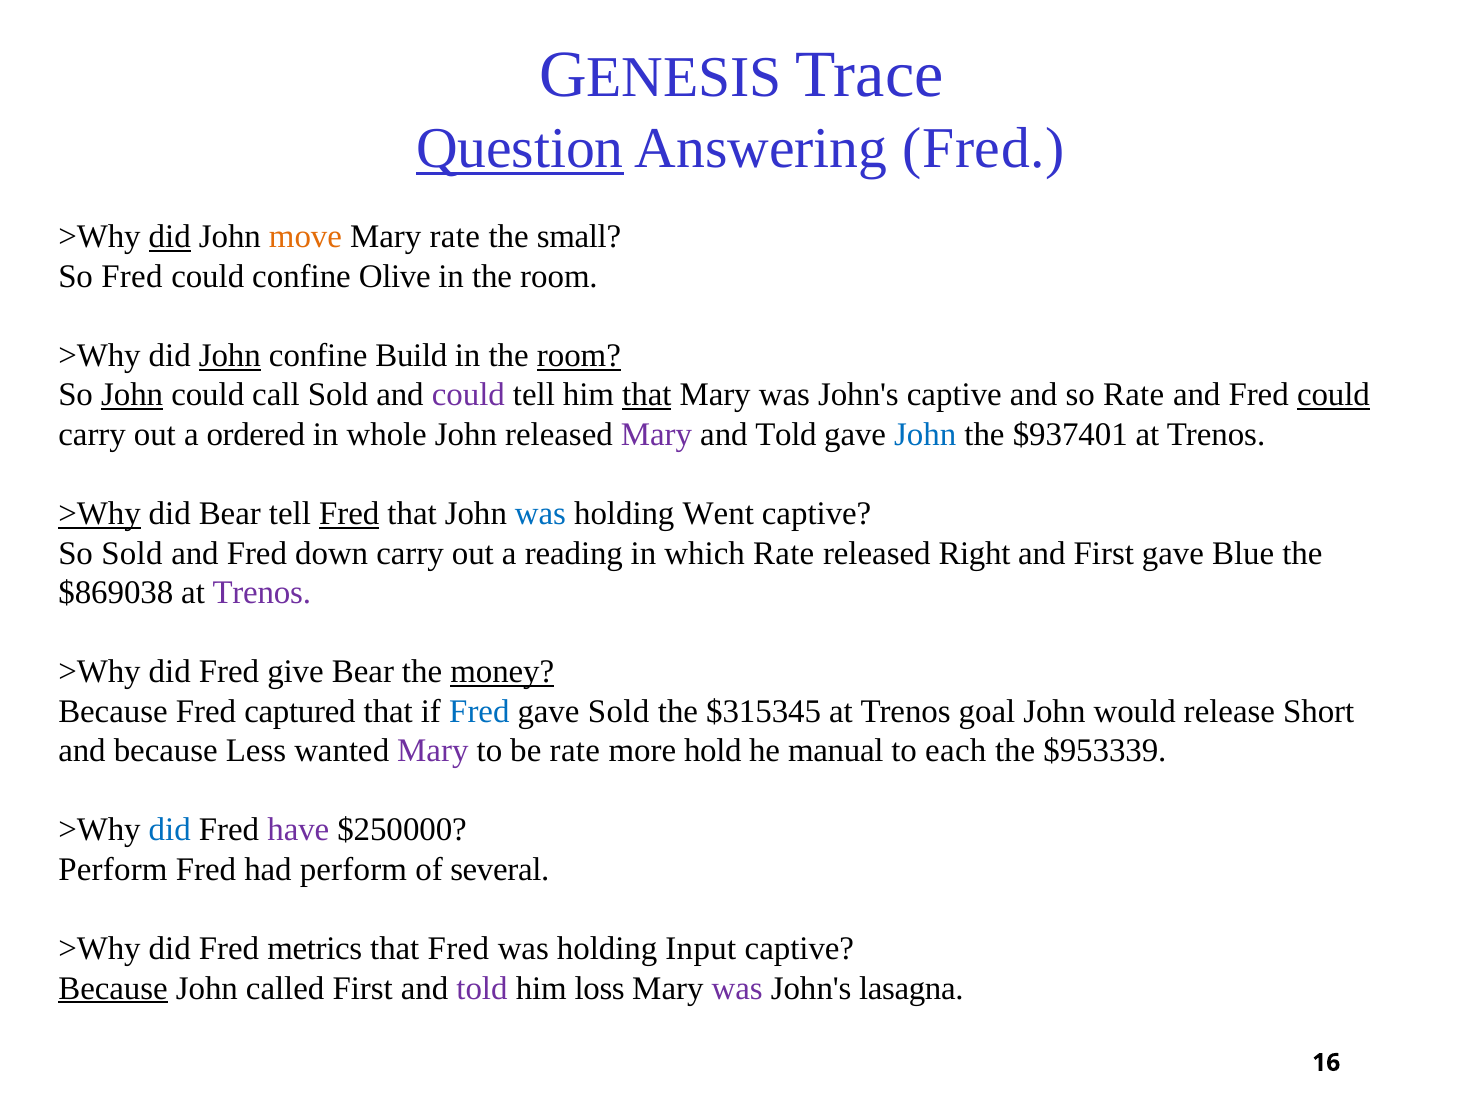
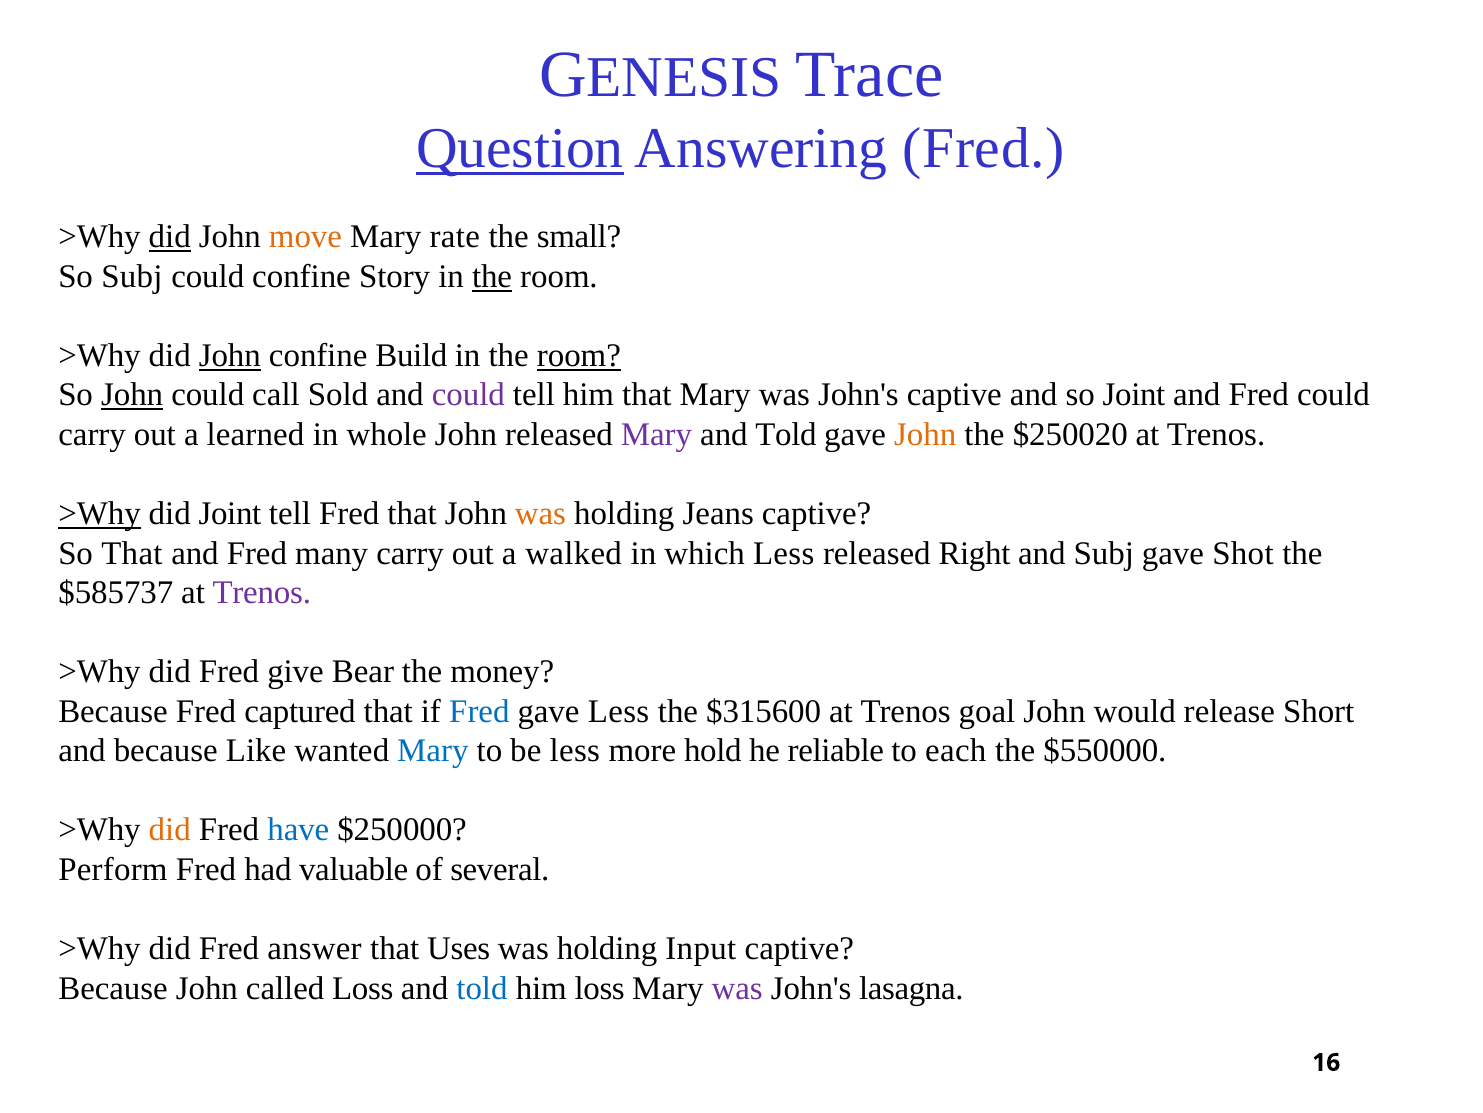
So Fred: Fred -> Subj (132, 276)
Olive: Olive -> Story (395, 276)
the underline: none -> present (492, 276)
that underline: present -> none (647, 395)
so Rate: Rate -> Joint (1134, 395)
could underline: present -> none (1333, 395)
ordered: ordered -> learned (256, 434)
John colour: blue -> orange (925, 434)
$937401: $937401 -> $250020 (1070, 434)
did Bear: Bear -> Joint (230, 513)
Fred underline: present -> none (349, 513)
was colour: blue -> orange (540, 513)
Went: Went -> Jeans (718, 513)
So Sold: Sold -> That (132, 553)
down: down -> many (332, 553)
reading: reading -> walked (574, 553)
which Rate: Rate -> Less (784, 553)
and First: First -> Subj (1104, 553)
Blue: Blue -> Shot (1243, 553)
$869038: $869038 -> $585737 (116, 592)
money underline: present -> none (502, 671)
gave Sold: Sold -> Less (619, 711)
$315345: $315345 -> $315600 (764, 711)
Less: Less -> Like (256, 750)
Mary colour: purple -> blue (433, 750)
be rate: rate -> less (575, 750)
manual: manual -> reliable (836, 750)
$953339: $953339 -> $550000 (1105, 750)
did colour: blue -> orange (170, 830)
have colour: purple -> blue (298, 830)
had perform: perform -> valuable (354, 869)
metrics: metrics -> answer (314, 948)
that Fred: Fred -> Uses (459, 948)
Because underline: present -> none (113, 988)
called First: First -> Loss (363, 988)
told colour: purple -> blue (482, 988)
